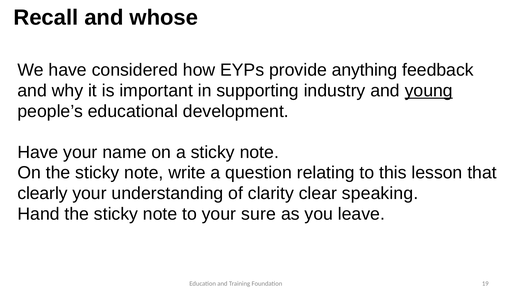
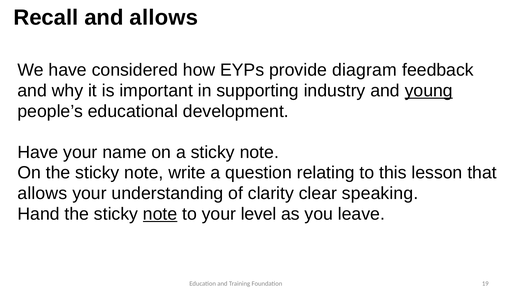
and whose: whose -> allows (164, 17)
anything: anything -> diagram (364, 70)
clearly: clearly -> allows (42, 194)
note underline: none -> present (160, 214)
sure: sure -> level (259, 214)
